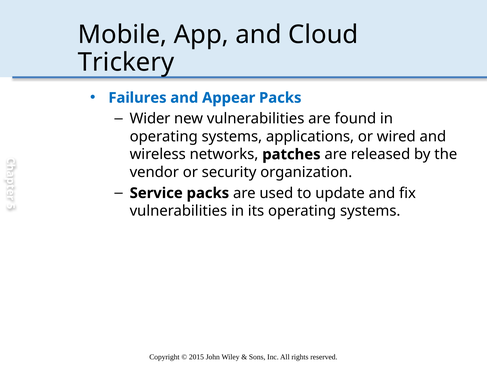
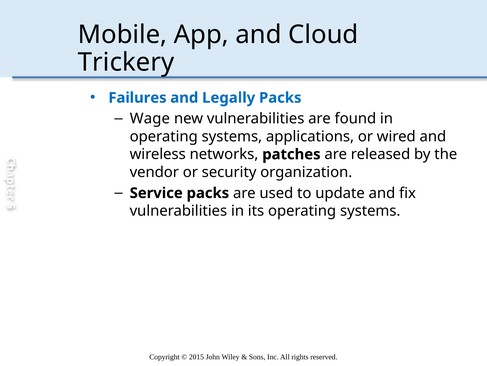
Appear: Appear -> Legally (229, 98)
Wider: Wider -> Wage (150, 118)
